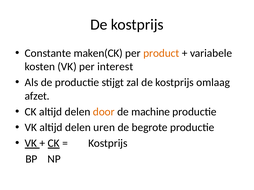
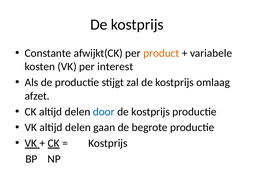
maken(CK: maken(CK -> afwijkt(CK (98, 53)
door colour: orange -> blue (104, 112)
machine: machine -> kostprijs (151, 112)
uren: uren -> gaan (104, 128)
